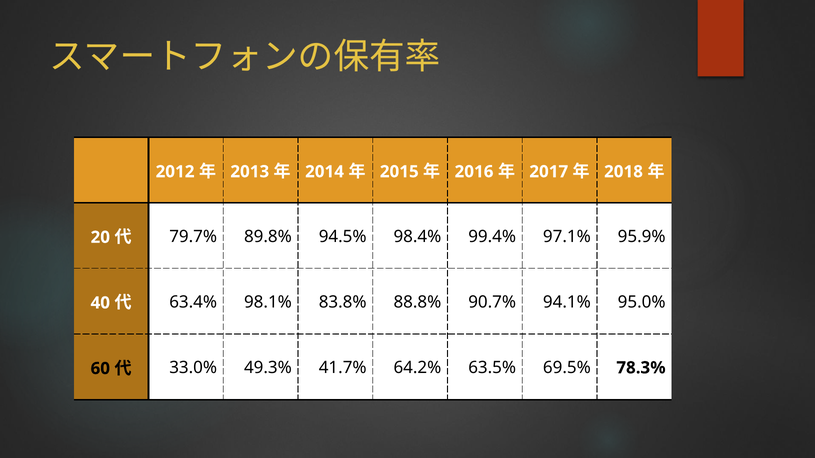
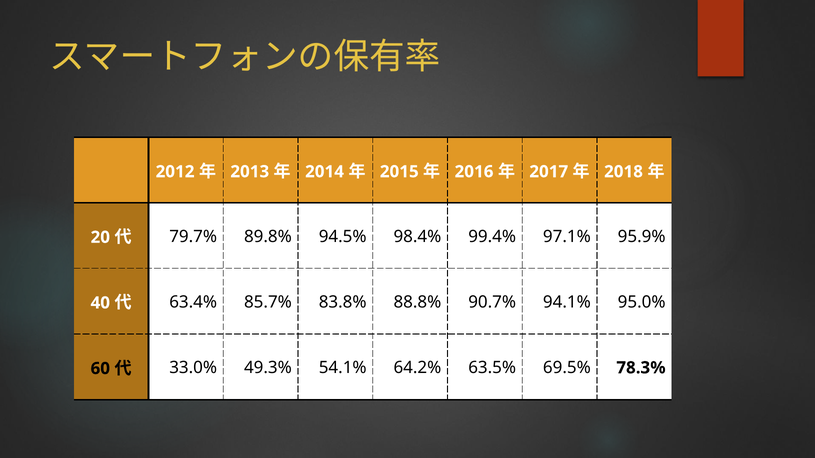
98.1%: 98.1% -> 85.7% (268, 302)
41.7%: 41.7% -> 54.1% (343, 368)
